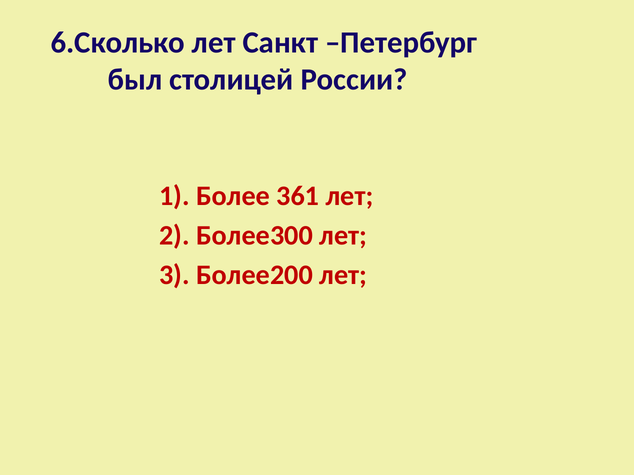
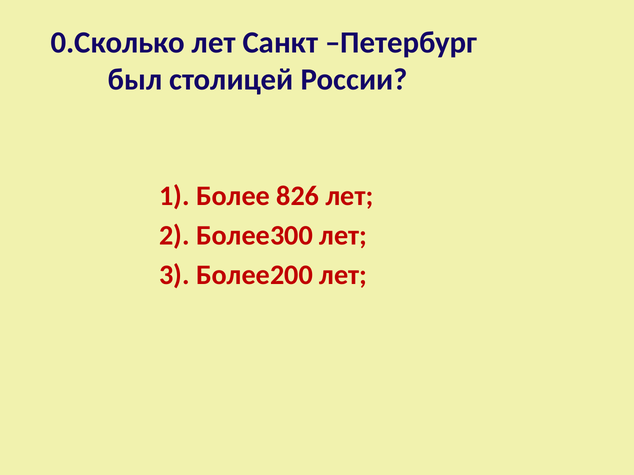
6.Сколько: 6.Сколько -> 0.Сколько (118, 43)
361: 361 -> 826 (298, 196)
